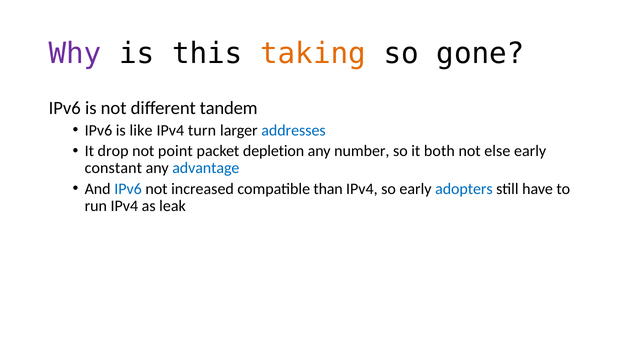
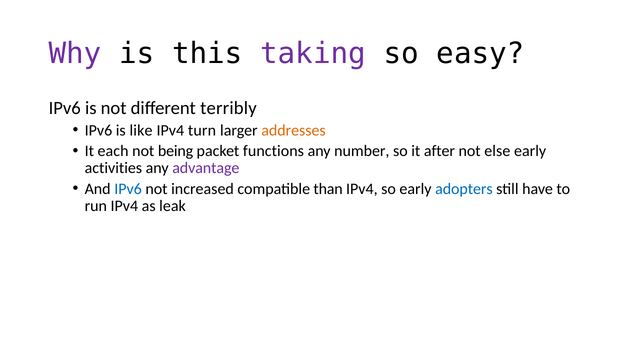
taking colour: orange -> purple (313, 54)
gone: gone -> easy (480, 54)
tandem: tandem -> terribly (228, 108)
addresses colour: blue -> orange (293, 130)
drop: drop -> each (113, 151)
point: point -> being (176, 151)
depletion: depletion -> functions (273, 151)
both: both -> after (439, 151)
constant: constant -> activities (113, 168)
advantage colour: blue -> purple (206, 168)
